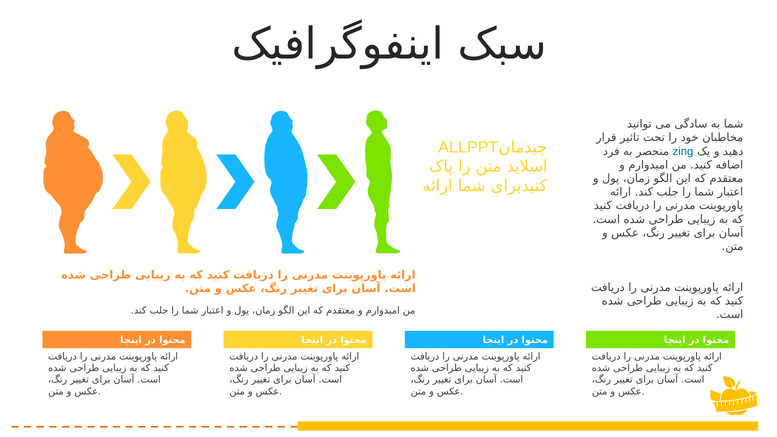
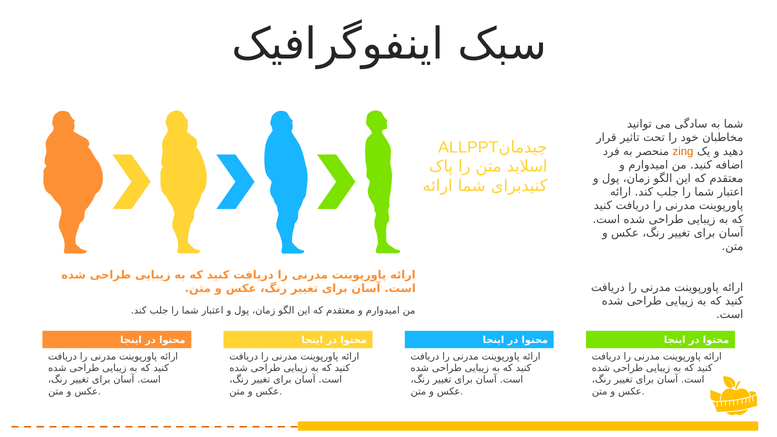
zing colour: blue -> orange (683, 151)
